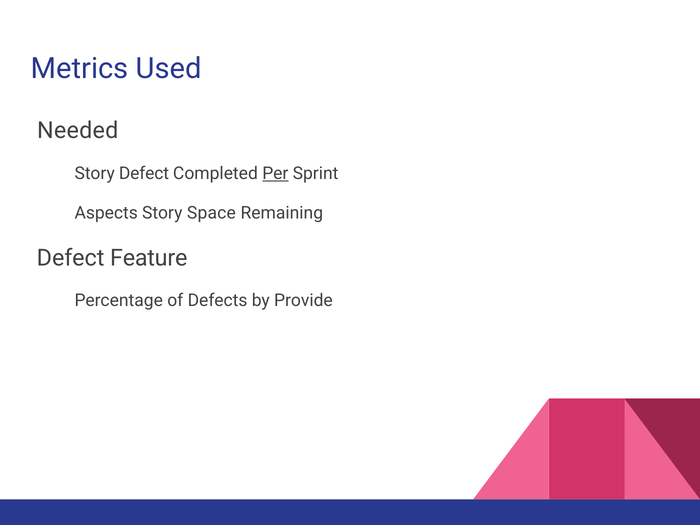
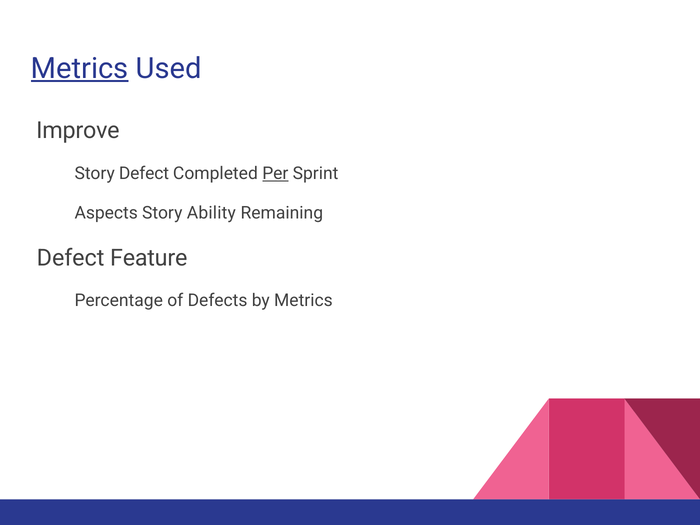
Metrics underline: none -> present (80, 68)
Needed: Needed -> Improve (78, 131)
Space: Space -> Ability (211, 213)
by Provide: Provide -> Metrics (303, 301)
